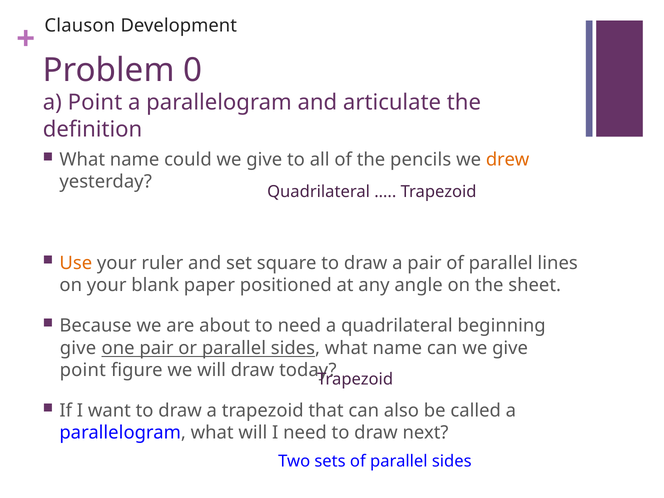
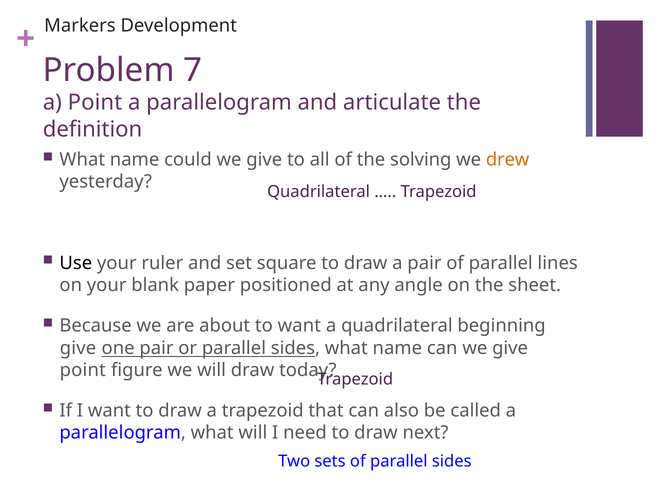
Clauson: Clauson -> Markers (80, 26)
0: 0 -> 7 (193, 70)
pencils: pencils -> solving (421, 160)
Use colour: orange -> black (76, 263)
to need: need -> want (299, 326)
